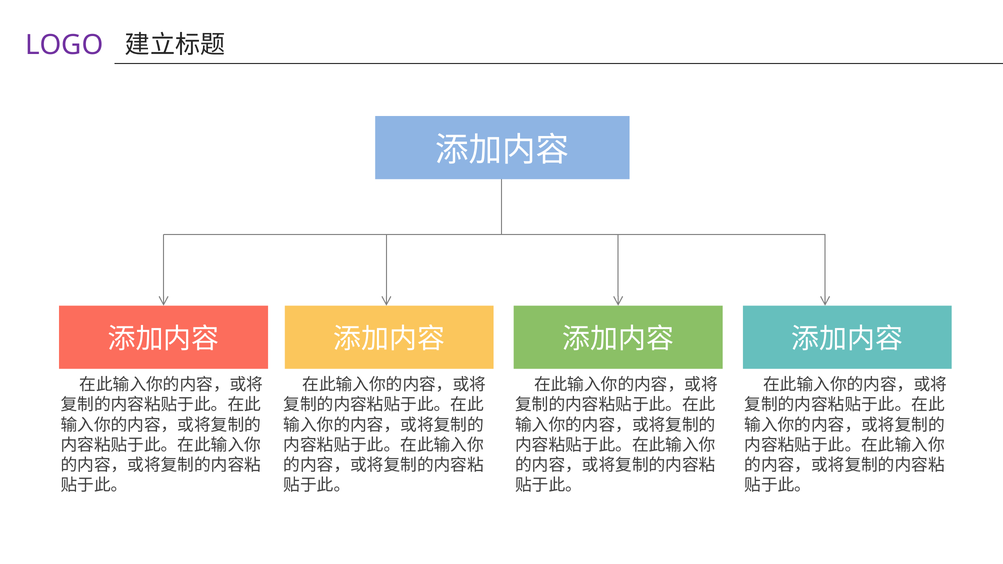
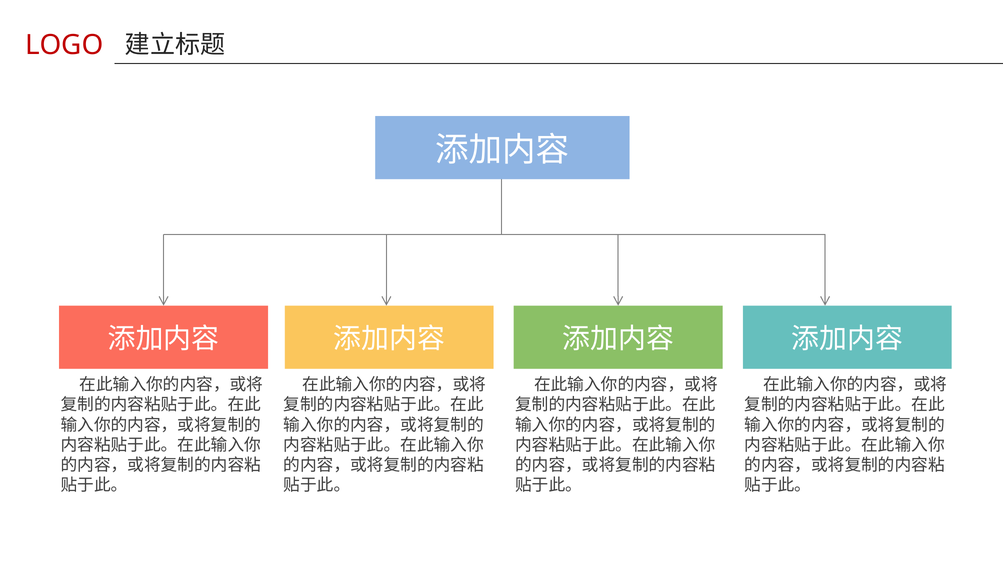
LOGO colour: purple -> red (64, 45)
